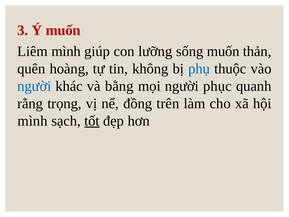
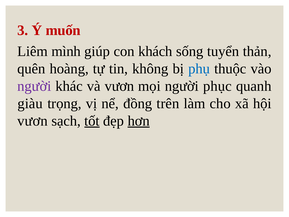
lưỡng: lưỡng -> khách (155, 51)
sống muốn: muốn -> tuyển (223, 51)
người colour: blue -> purple (34, 86)
và bằng: bằng -> vươn (119, 86)
rằng: rằng -> giàu (30, 103)
mình: mình -> vươn (33, 121)
hơn underline: none -> present (139, 121)
